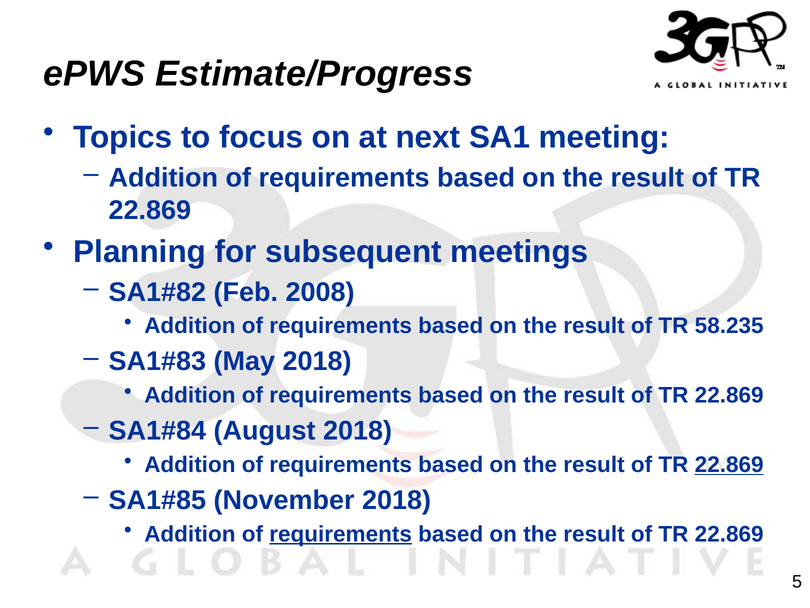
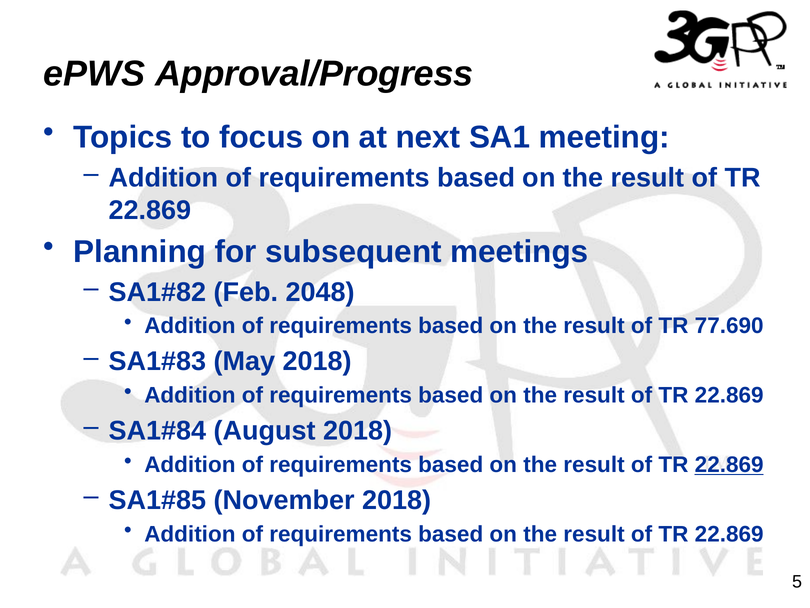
Estimate/Progress: Estimate/Progress -> Approval/Progress (314, 74)
2008: 2008 -> 2048 (320, 292)
58.235: 58.235 -> 77.690 (729, 326)
requirements underline: present -> none (341, 534)
